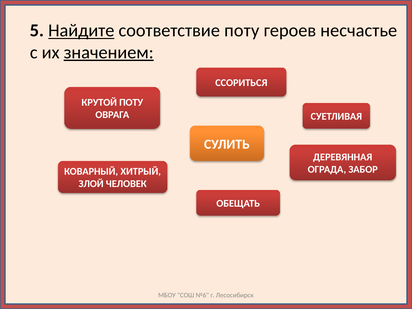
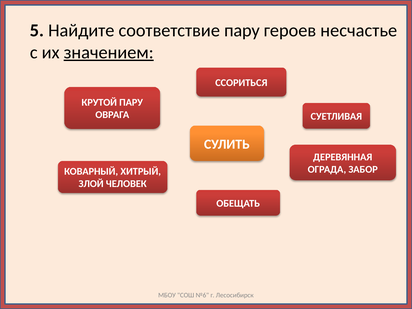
Найдите underline: present -> none (81, 31)
соответствие поту: поту -> пару (242, 31)
КРУТОЙ ПОТУ: ПОТУ -> ПАРУ (131, 102)
